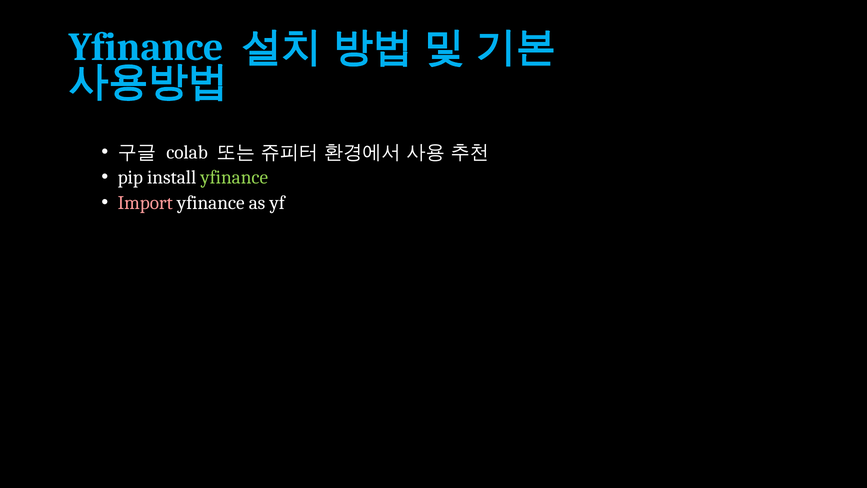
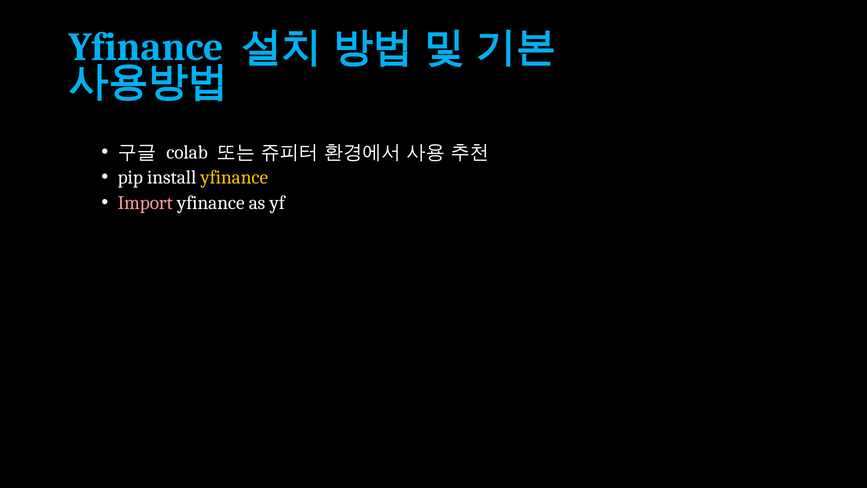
yfinance colour: light green -> yellow (234, 177)
